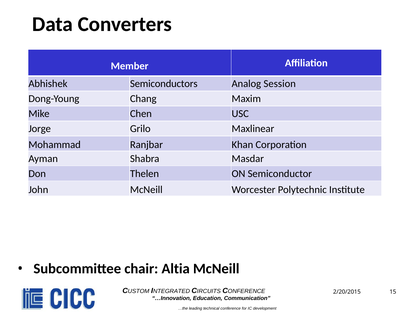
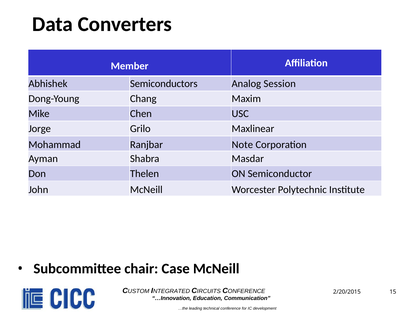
Khan: Khan -> Note (242, 145)
Altia: Altia -> Case (176, 269)
